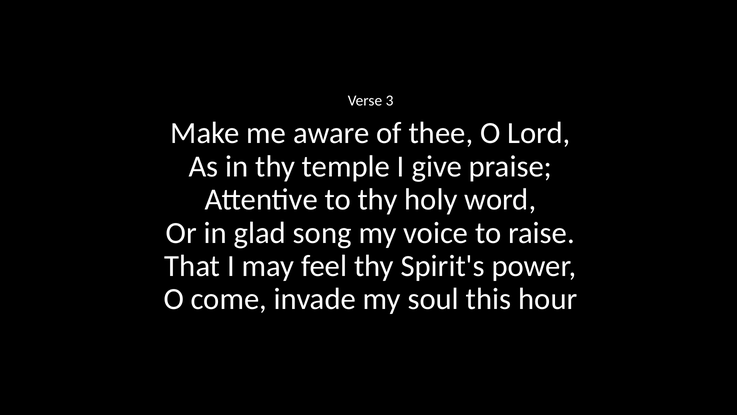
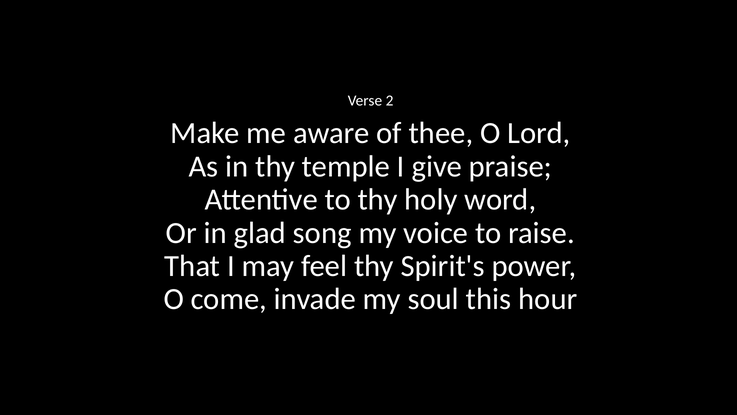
3: 3 -> 2 (390, 101)
